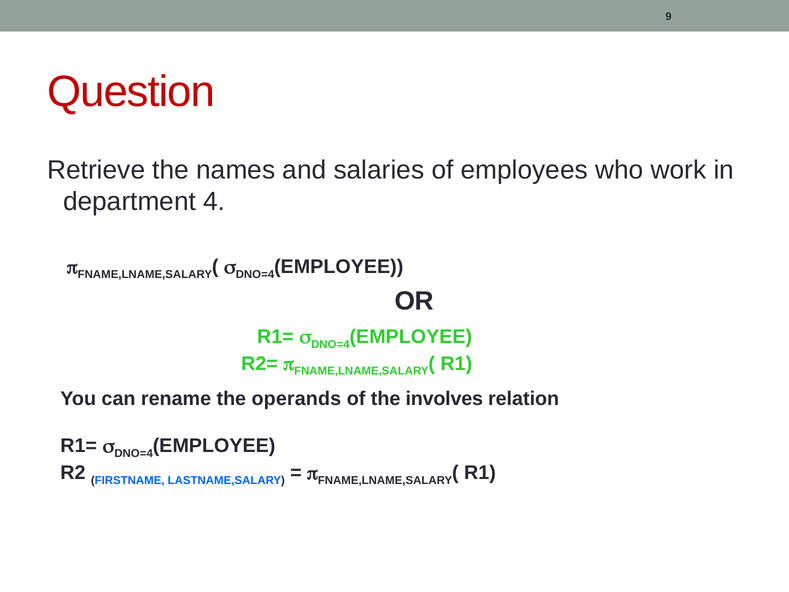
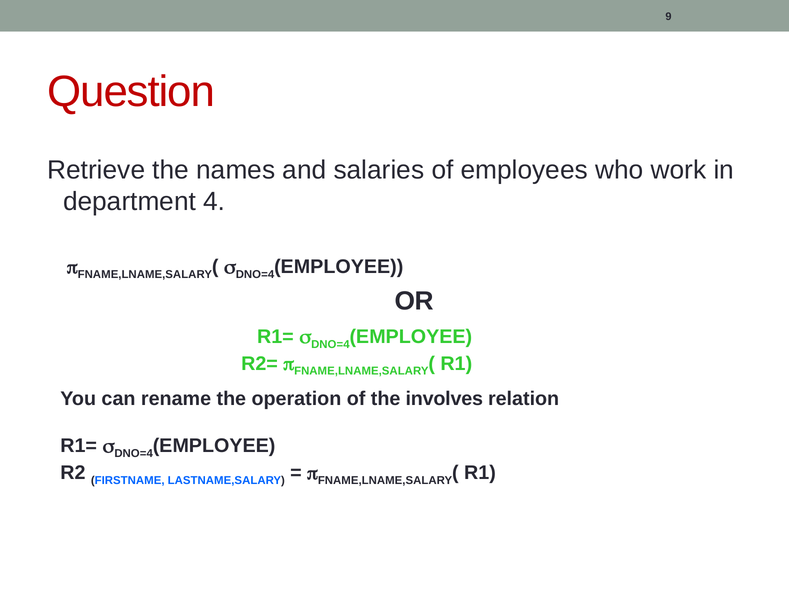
operands: operands -> operation (296, 398)
